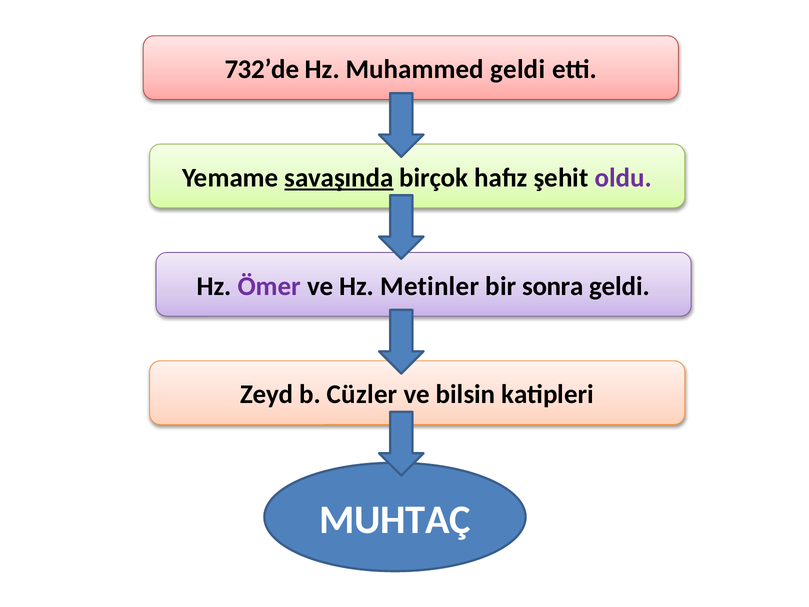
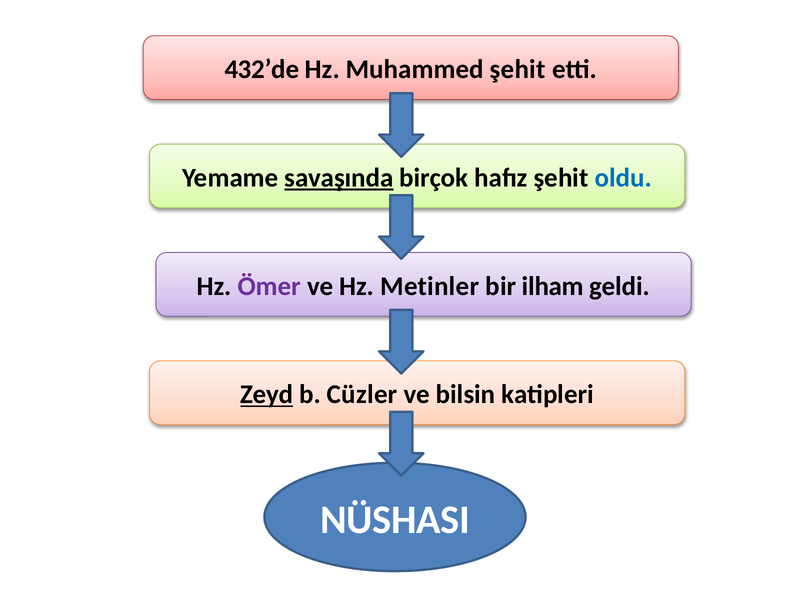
732’de: 732’de -> 432’de (262, 69)
Muhammed geldi: geldi -> şehit (518, 69)
oldu colour: purple -> blue (623, 178)
sonra: sonra -> ilham (553, 286)
Zeyd underline: none -> present (267, 394)
MUHTAÇ: MUHTAÇ -> NÜSHASI (395, 520)
